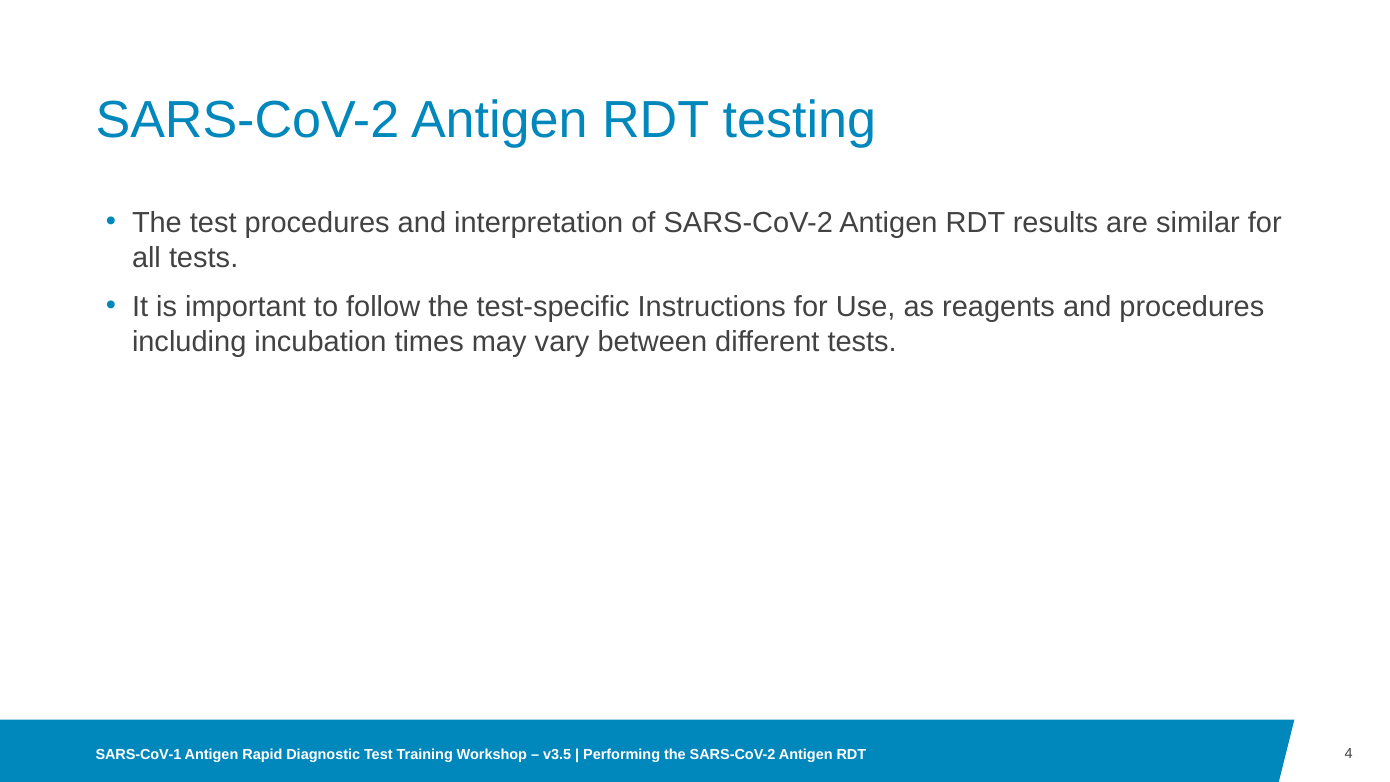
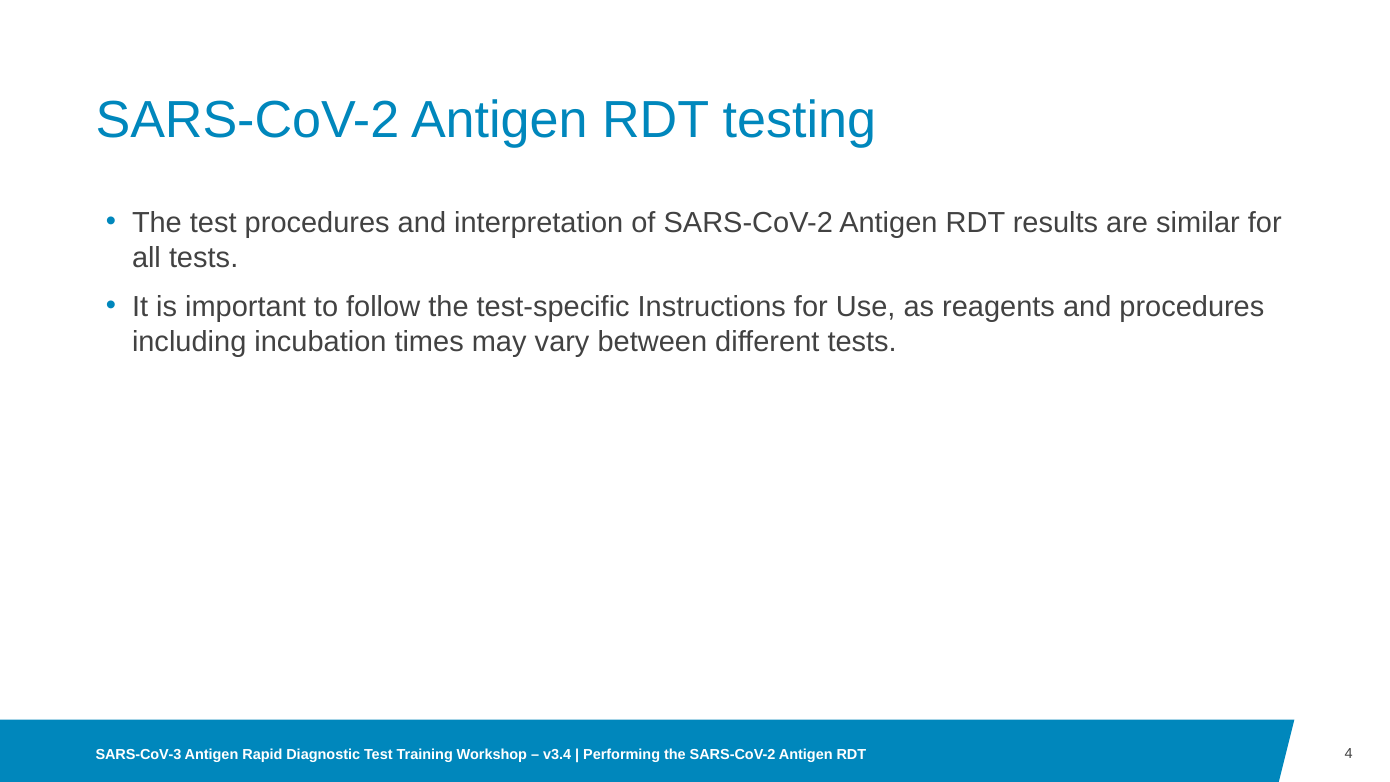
SARS-CoV-1: SARS-CoV-1 -> SARS-CoV-3 (138, 754)
v3.5: v3.5 -> v3.4 (557, 754)
